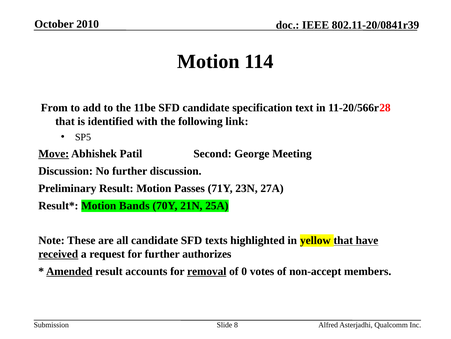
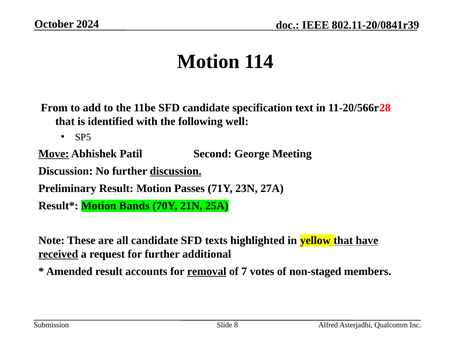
2010: 2010 -> 2024 (88, 24)
link: link -> well (237, 121)
discussion underline: none -> present (176, 171)
authorizes: authorizes -> additional (207, 254)
Amended underline: present -> none (69, 271)
0: 0 -> 7 (244, 271)
non-accept: non-accept -> non-staged (315, 271)
